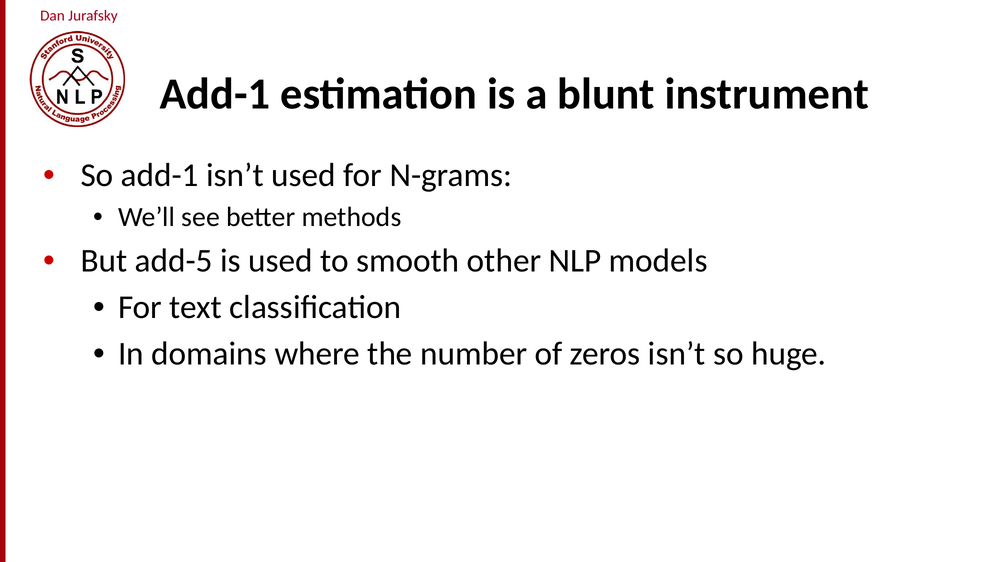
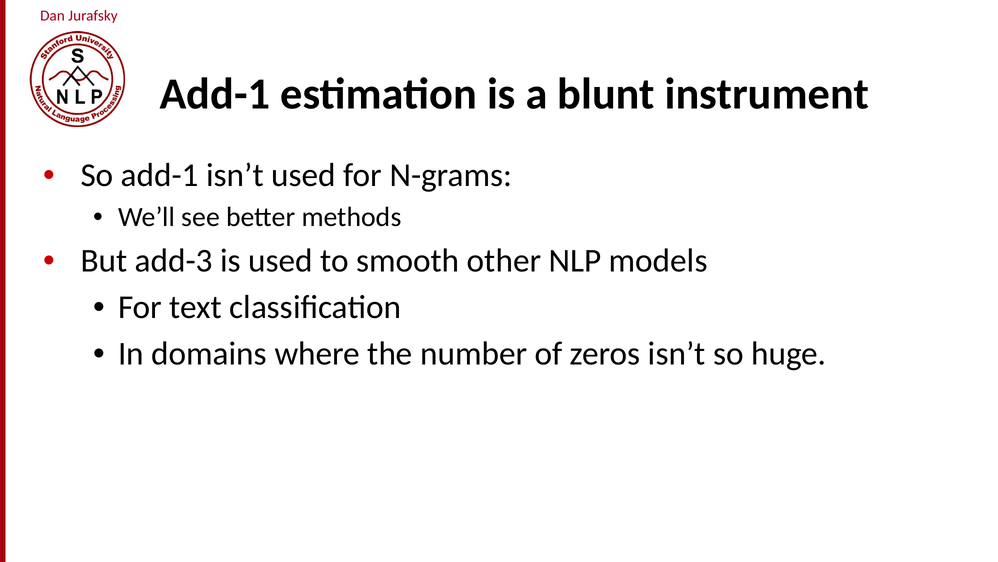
add-5: add-5 -> add-3 (174, 260)
